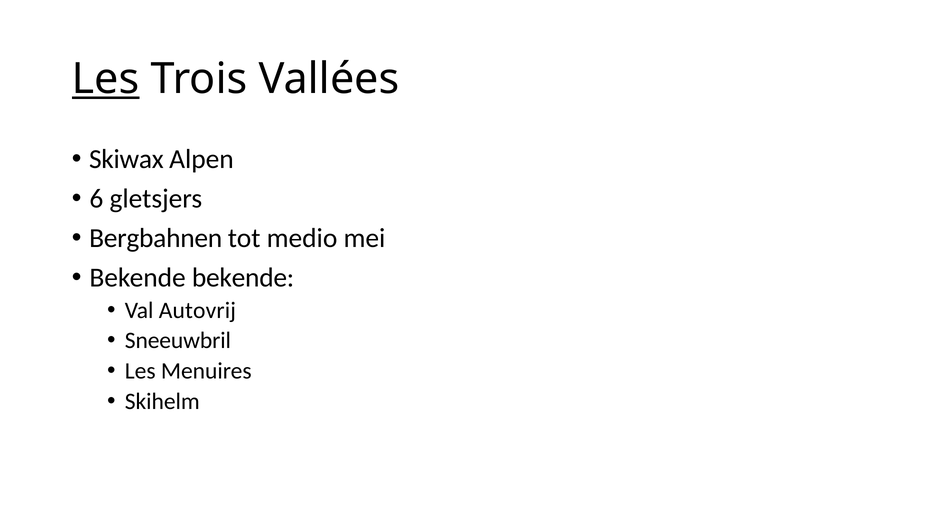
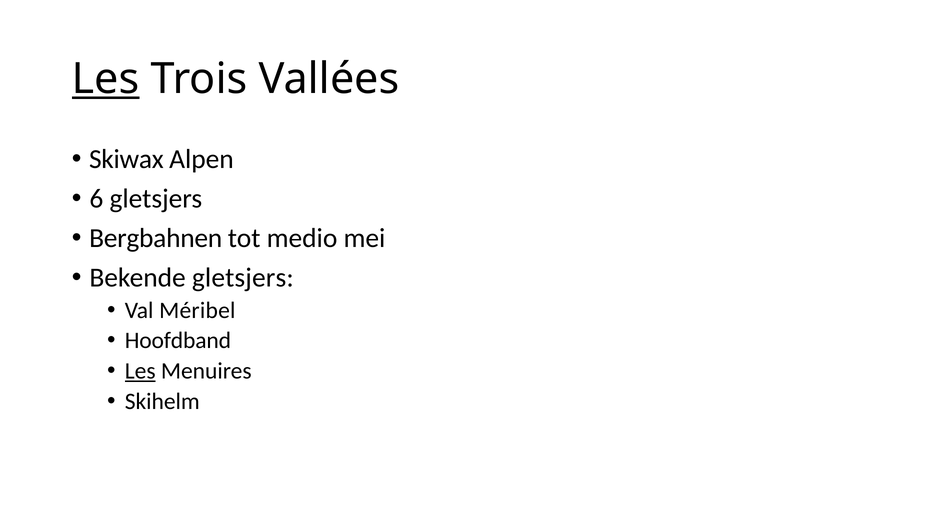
Bekende bekende: bekende -> gletsjers (243, 278)
Autovrij: Autovrij -> Méribel (197, 310)
Sneeuwbril: Sneeuwbril -> Hoofdband (178, 341)
Les underline: none -> present (140, 371)
